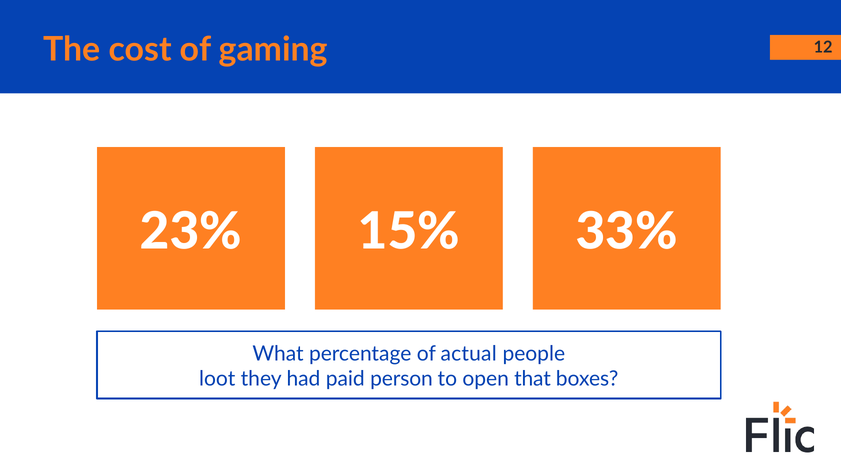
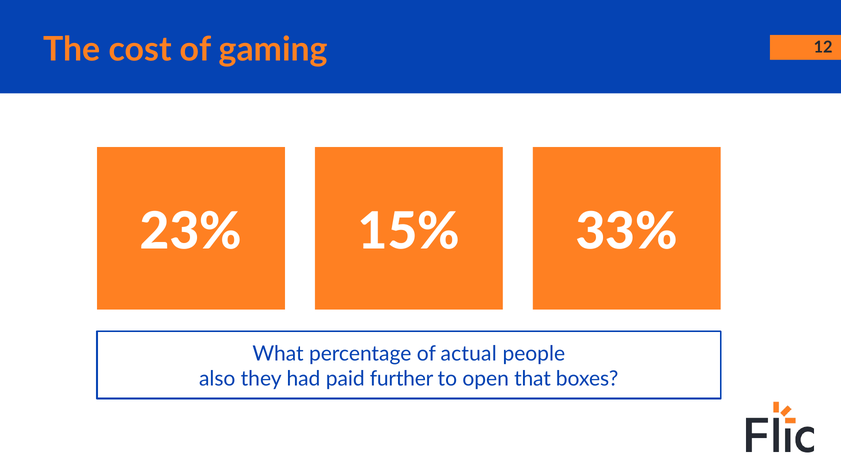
loot: loot -> also (217, 379)
person: person -> further (402, 379)
